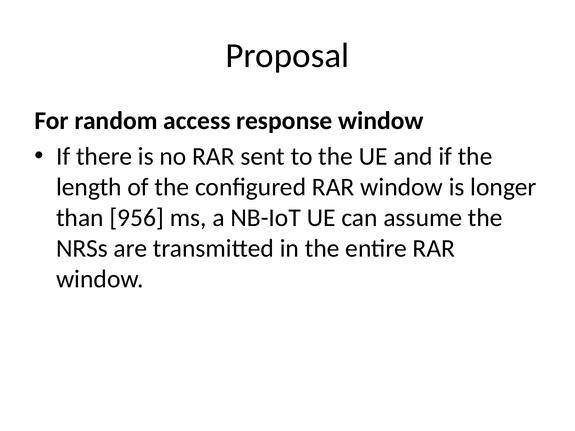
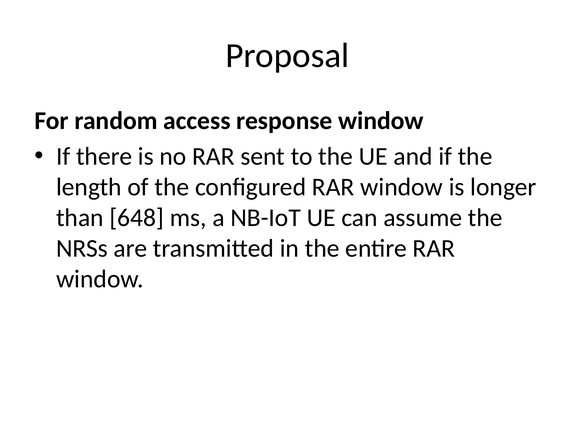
956: 956 -> 648 (137, 218)
